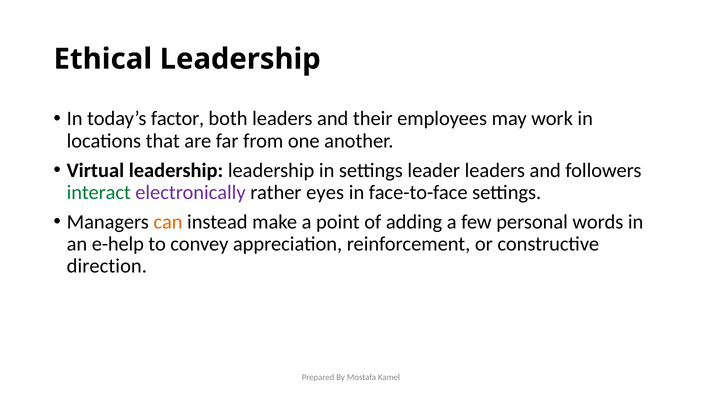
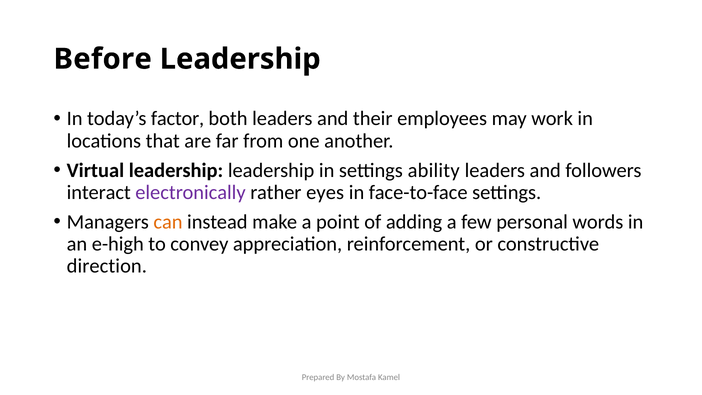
Ethical: Ethical -> Before (103, 59)
leader: leader -> ability (434, 170)
interact colour: green -> black (99, 192)
e-help: e-help -> e-high (118, 244)
